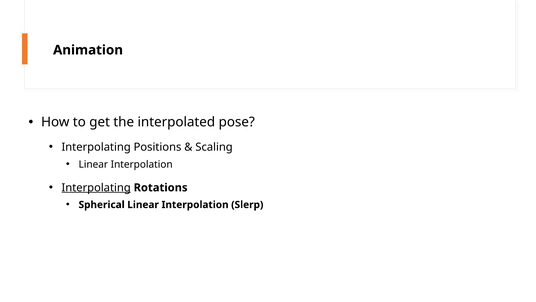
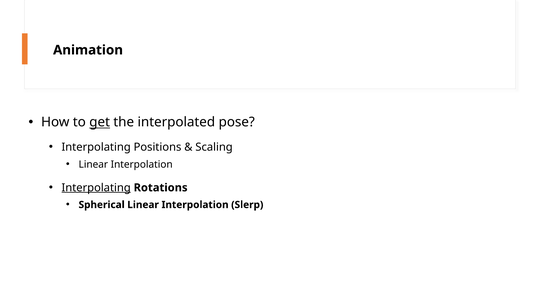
get underline: none -> present (100, 122)
